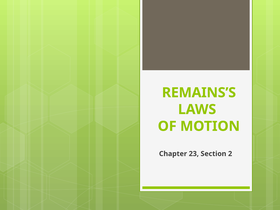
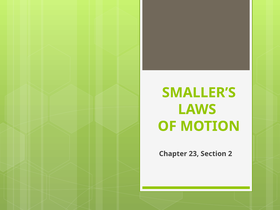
REMAINS’S: REMAINS’S -> SMALLER’S (199, 93)
